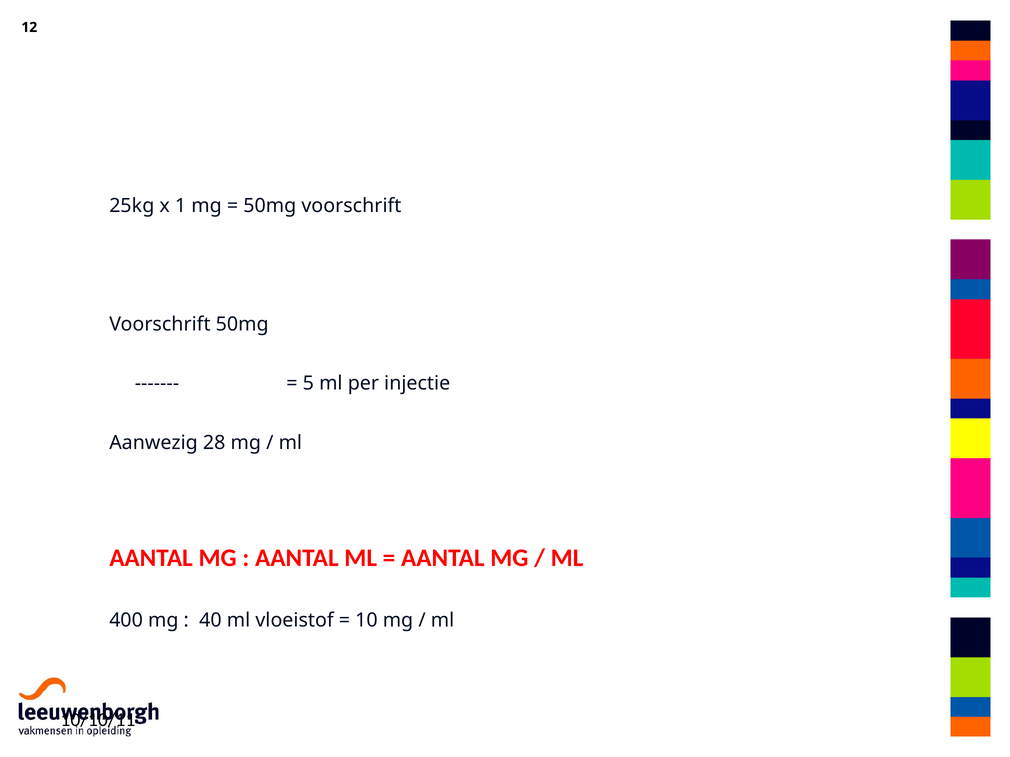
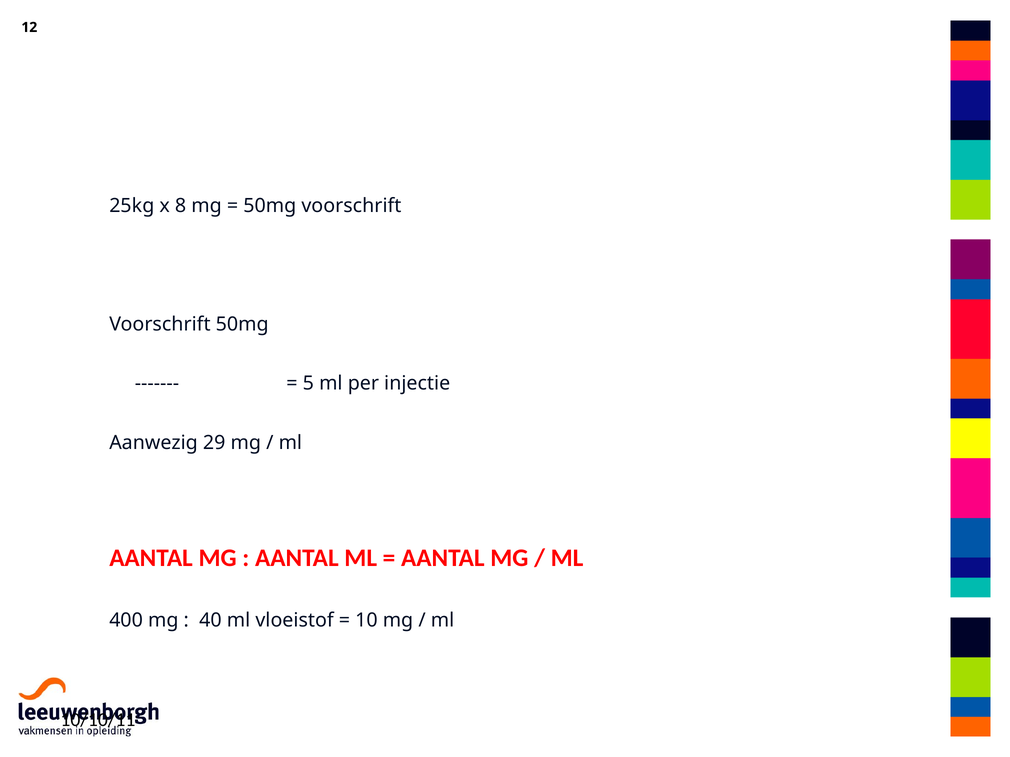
1: 1 -> 8 (181, 206)
28: 28 -> 29 (214, 443)
